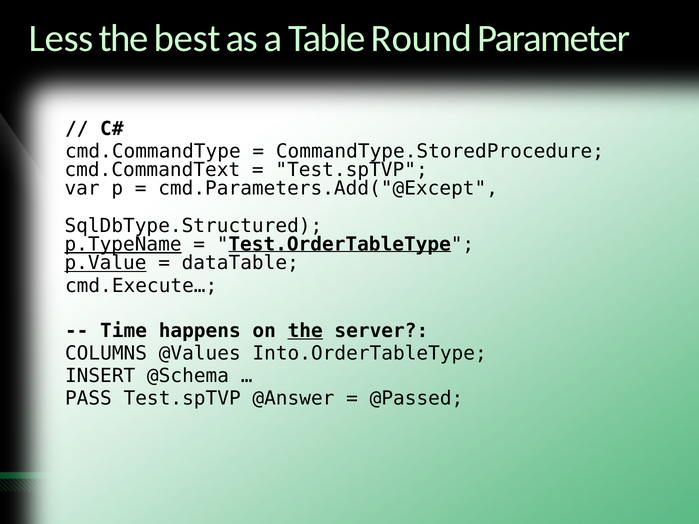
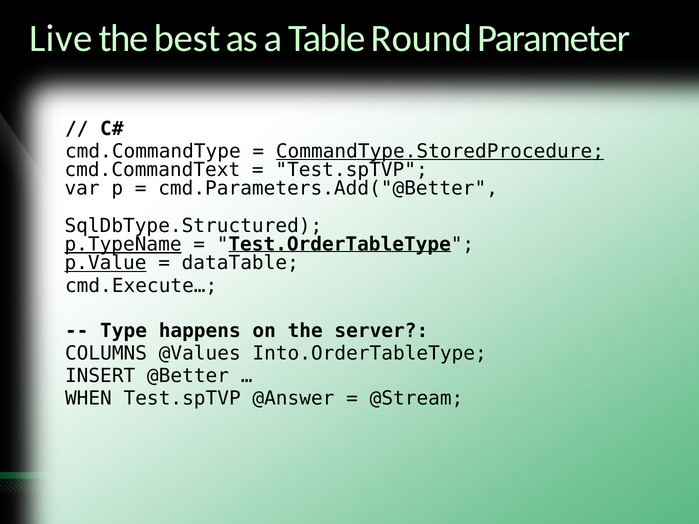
Less: Less -> Live (61, 38)
CommandType.StoredProcedure underline: none -> present (440, 151)
cmd.Parameters.Add("@Except: cmd.Parameters.Add("@Except -> cmd.Parameters.Add("@Better (328, 189)
Time: Time -> Type (124, 331)
the underline: present -> none (305, 331)
@Schema: @Schema -> @Better (188, 376)
PASS: PASS -> WHEN (88, 398)
@Passed: @Passed -> @Stream (417, 398)
